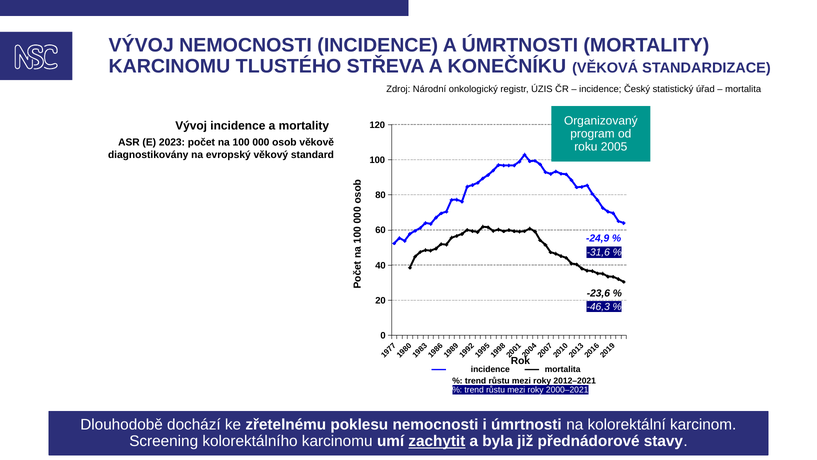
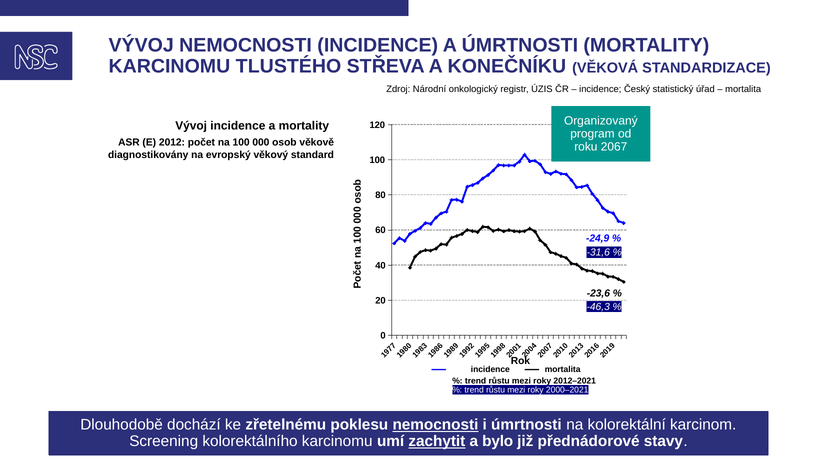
2023: 2023 -> 2012 (172, 142)
2005: 2005 -> 2067 (614, 147)
nemocnosti underline: none -> present (435, 424)
byla: byla -> bylo (498, 441)
